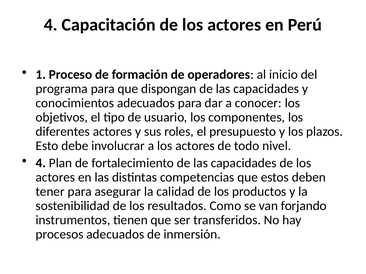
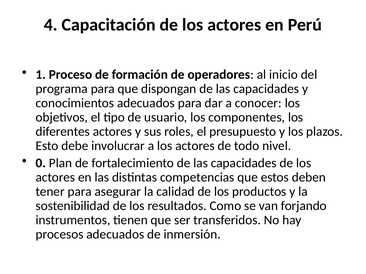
4: 4 -> 0 (41, 163)
